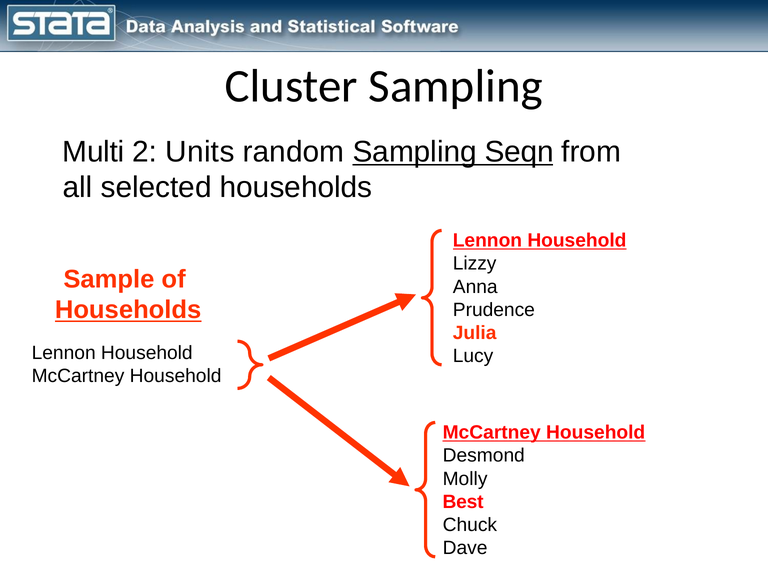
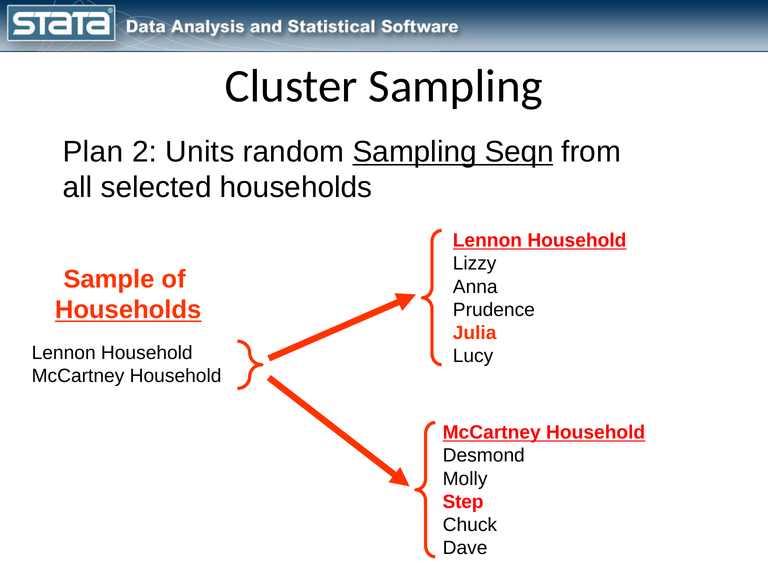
Multi: Multi -> Plan (93, 152)
Best: Best -> Step (463, 502)
